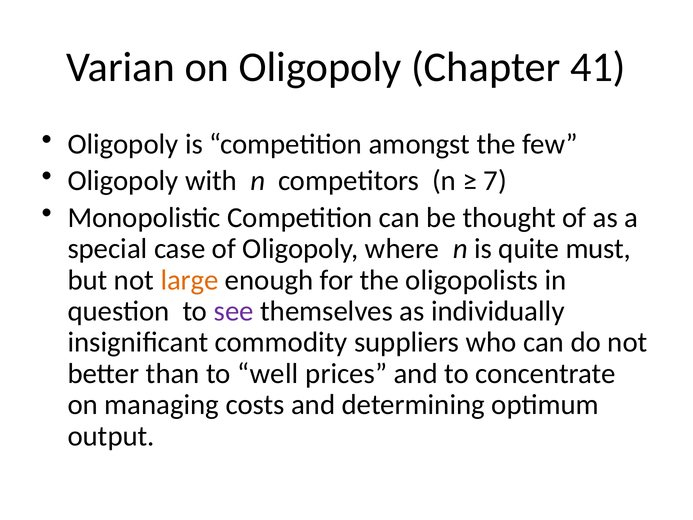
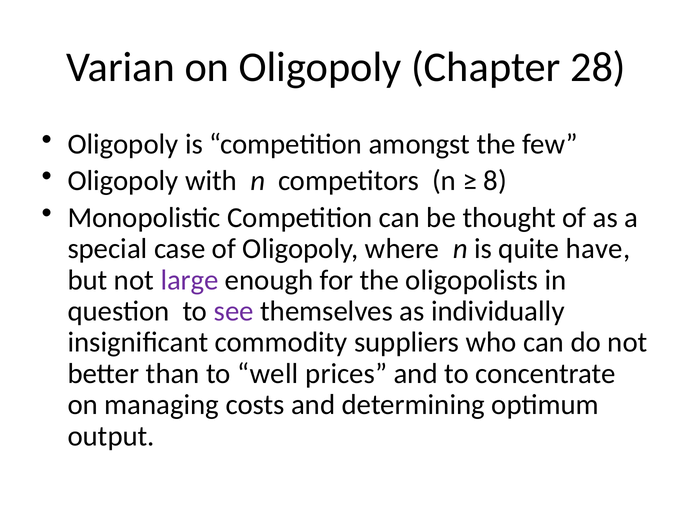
41: 41 -> 28 (598, 67)
7: 7 -> 8 (495, 181)
must: must -> have (598, 249)
large colour: orange -> purple (189, 280)
